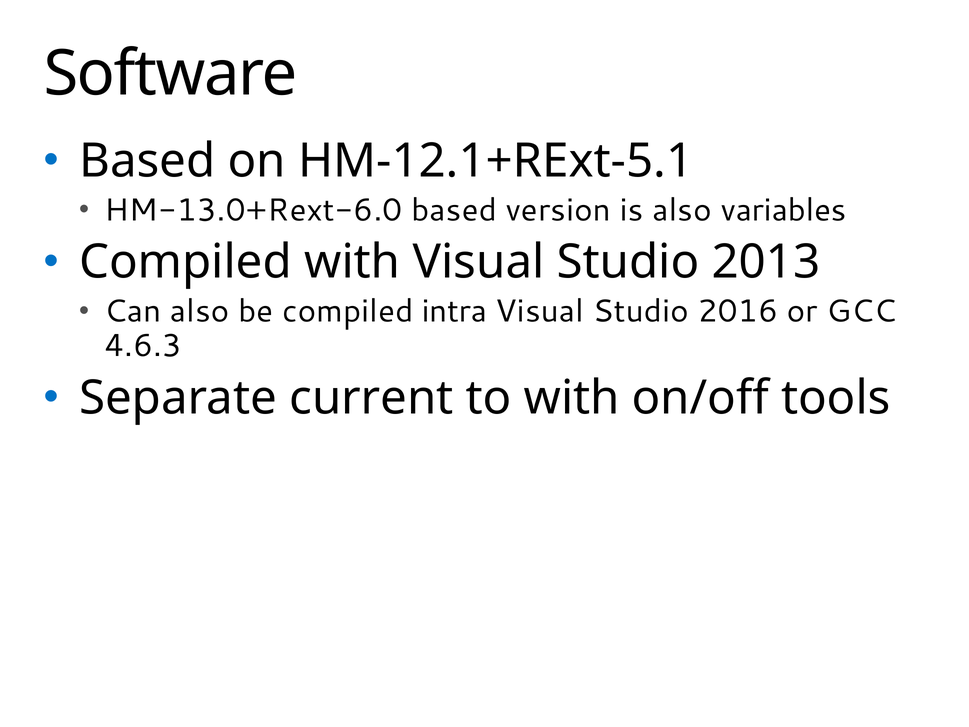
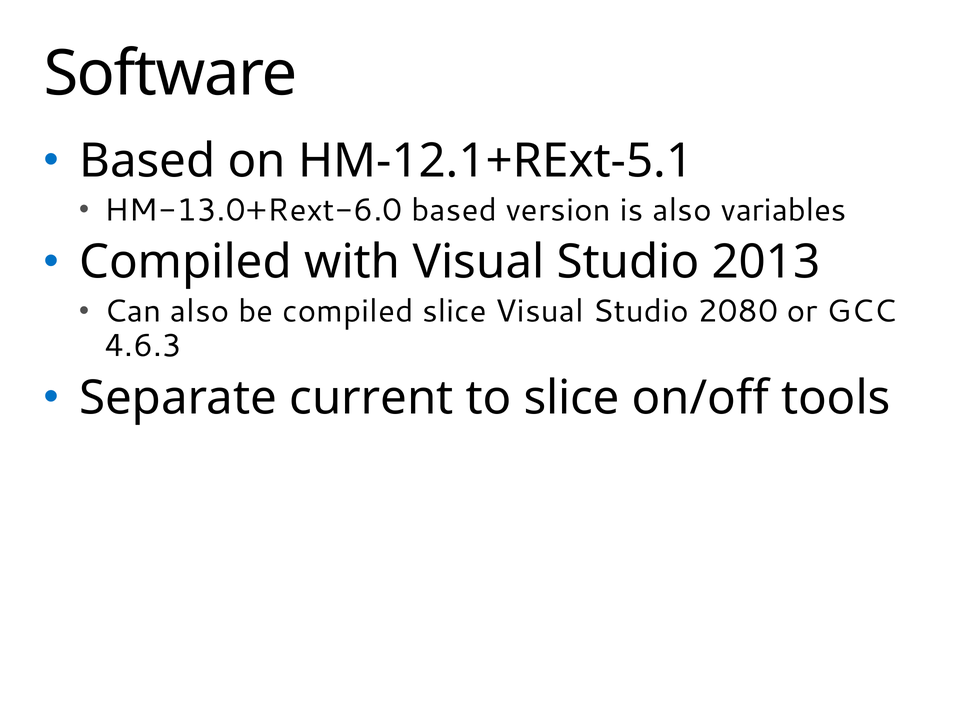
compiled intra: intra -> slice (454, 311)
2016: 2016 -> 2080 (738, 311)
to with: with -> slice (572, 398)
